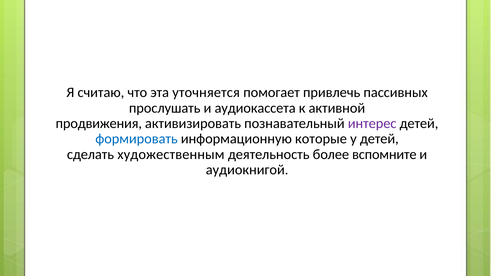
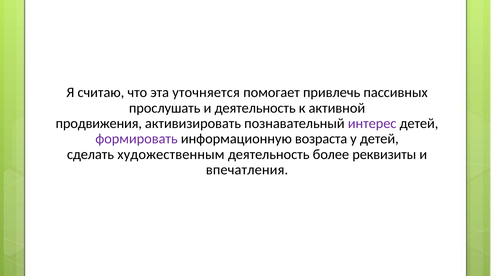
и аудиокассета: аудиокассета -> деятельность (255, 108)
формировать colour: blue -> purple (137, 139)
которые: которые -> возраста (321, 139)
вспомните: вспомните -> реквизиты (384, 154)
аудиокнигой: аудиокнигой -> впечатления (247, 170)
